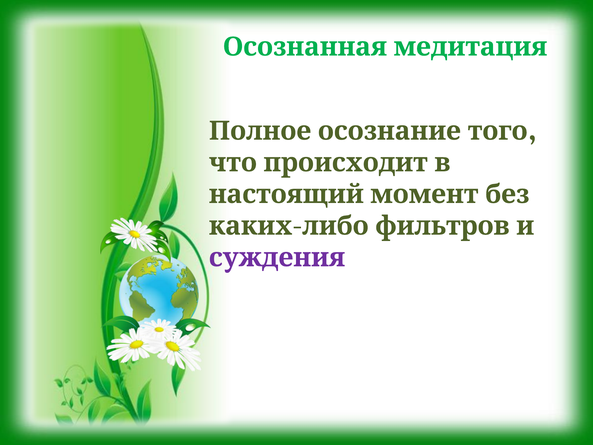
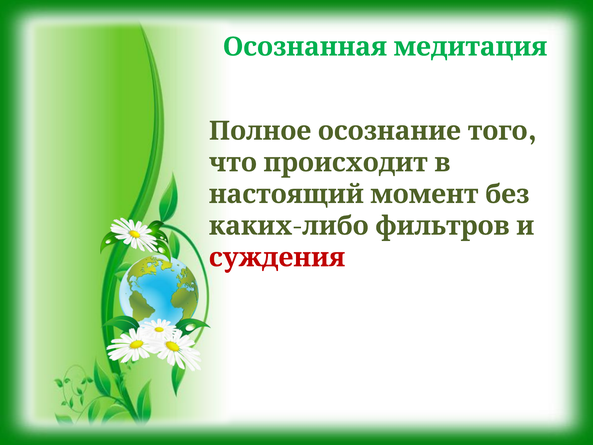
суждения colour: purple -> red (277, 257)
